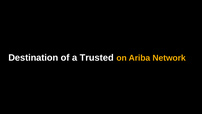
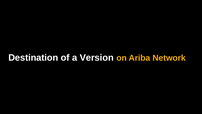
Trusted: Trusted -> Version (97, 57)
